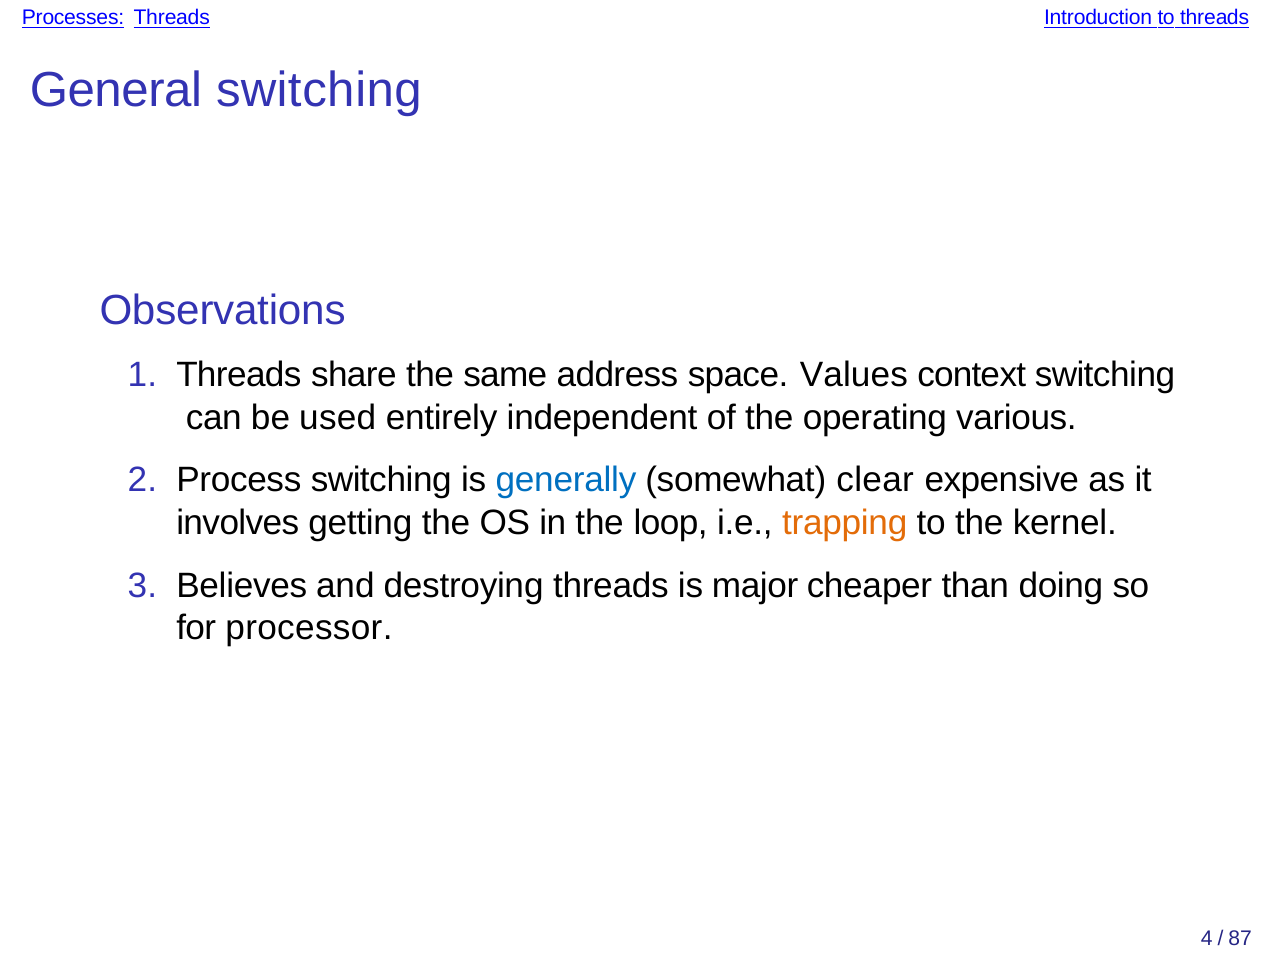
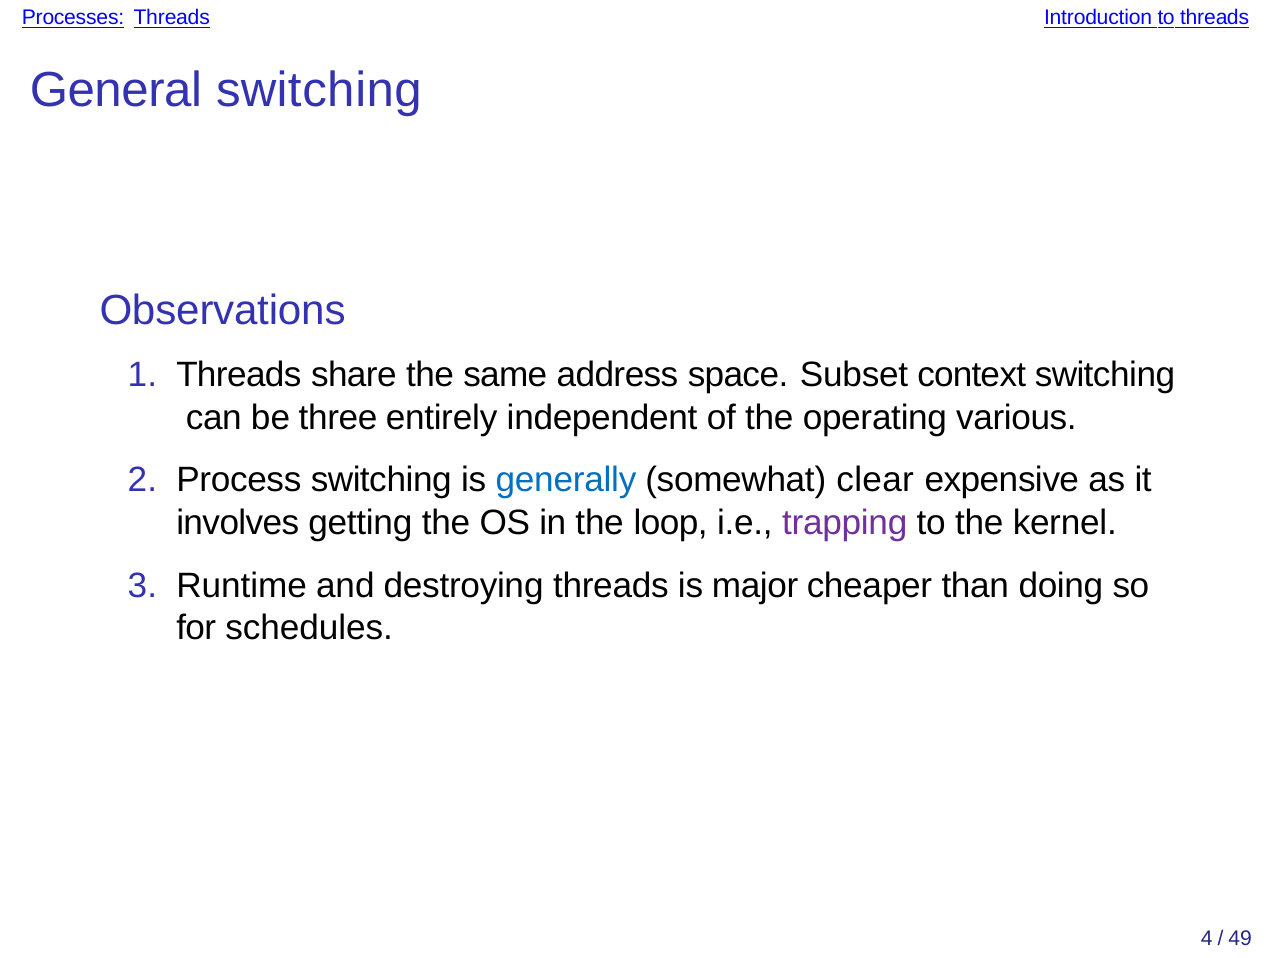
Values: Values -> Subset (854, 375)
used: used -> three (338, 417)
trapping colour: orange -> purple (845, 522)
Believes: Believes -> Runtime (242, 585)
processor: processor -> schedules (309, 628)
87: 87 -> 49 (1240, 939)
